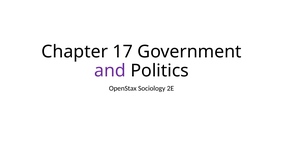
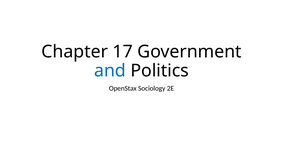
and colour: purple -> blue (110, 71)
